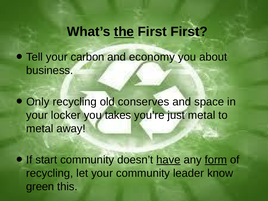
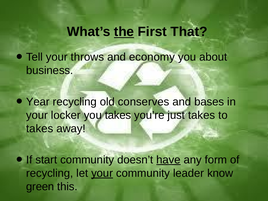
First First: First -> That (189, 32)
carbon: carbon -> throws (87, 57)
Only: Only -> Year (38, 102)
space: space -> bases (209, 102)
just metal: metal -> takes (202, 115)
metal: metal -> takes (40, 129)
form underline: present -> none (216, 160)
your underline: none -> present (102, 173)
